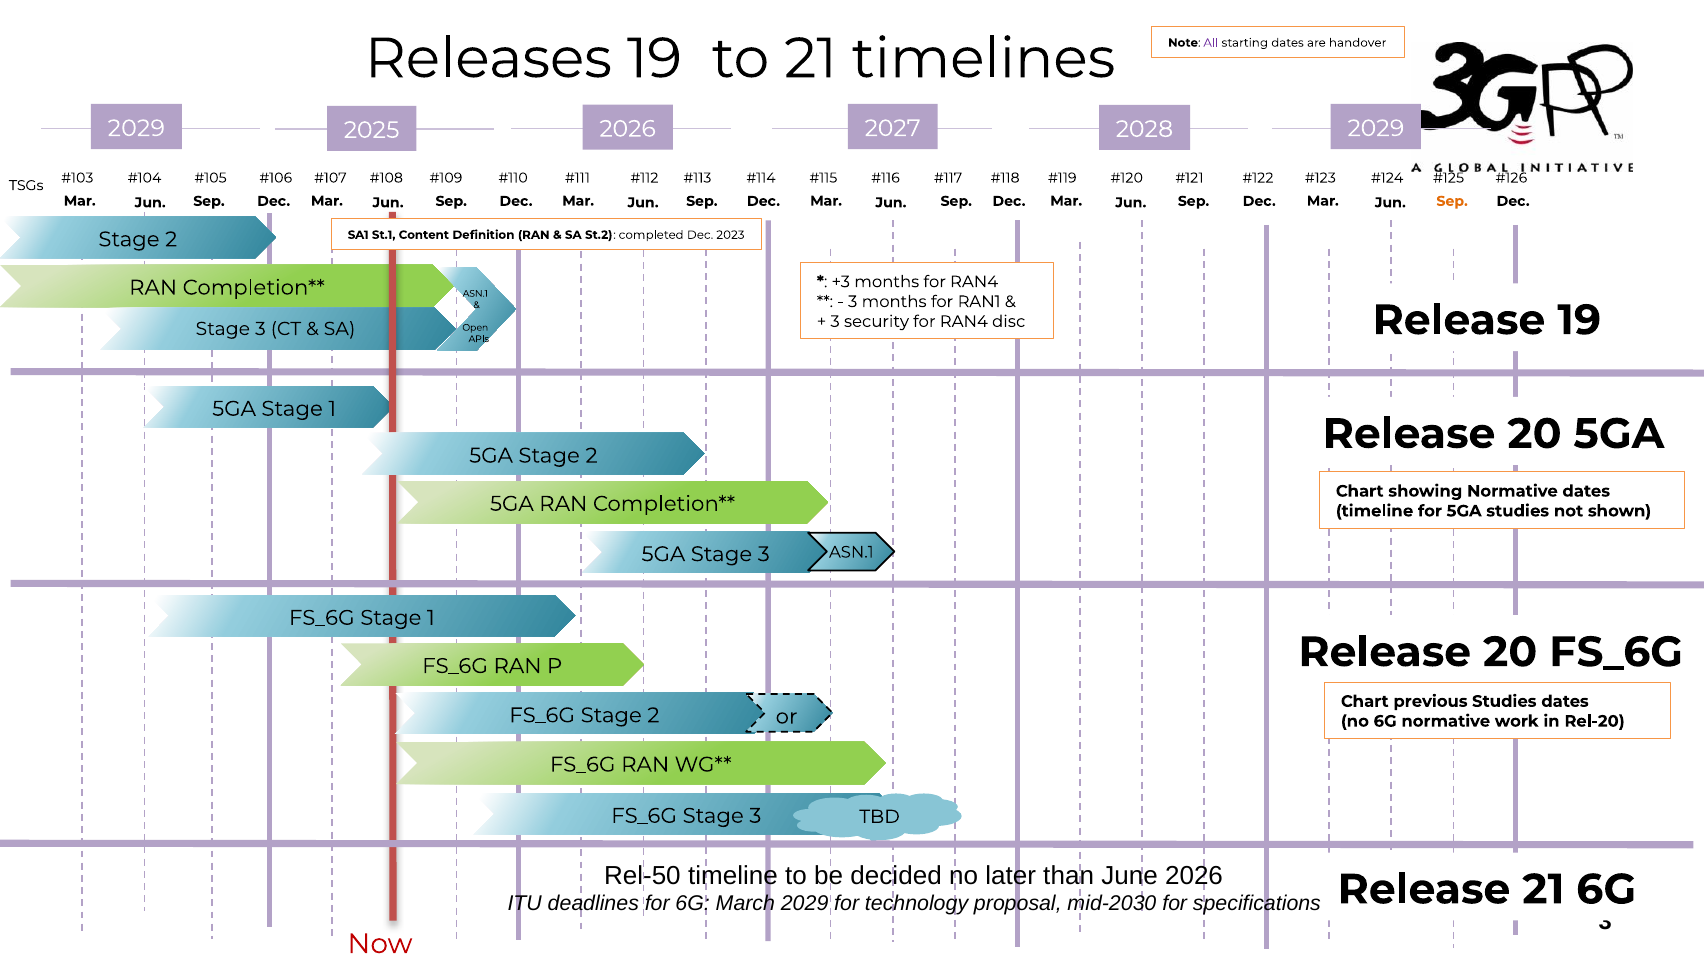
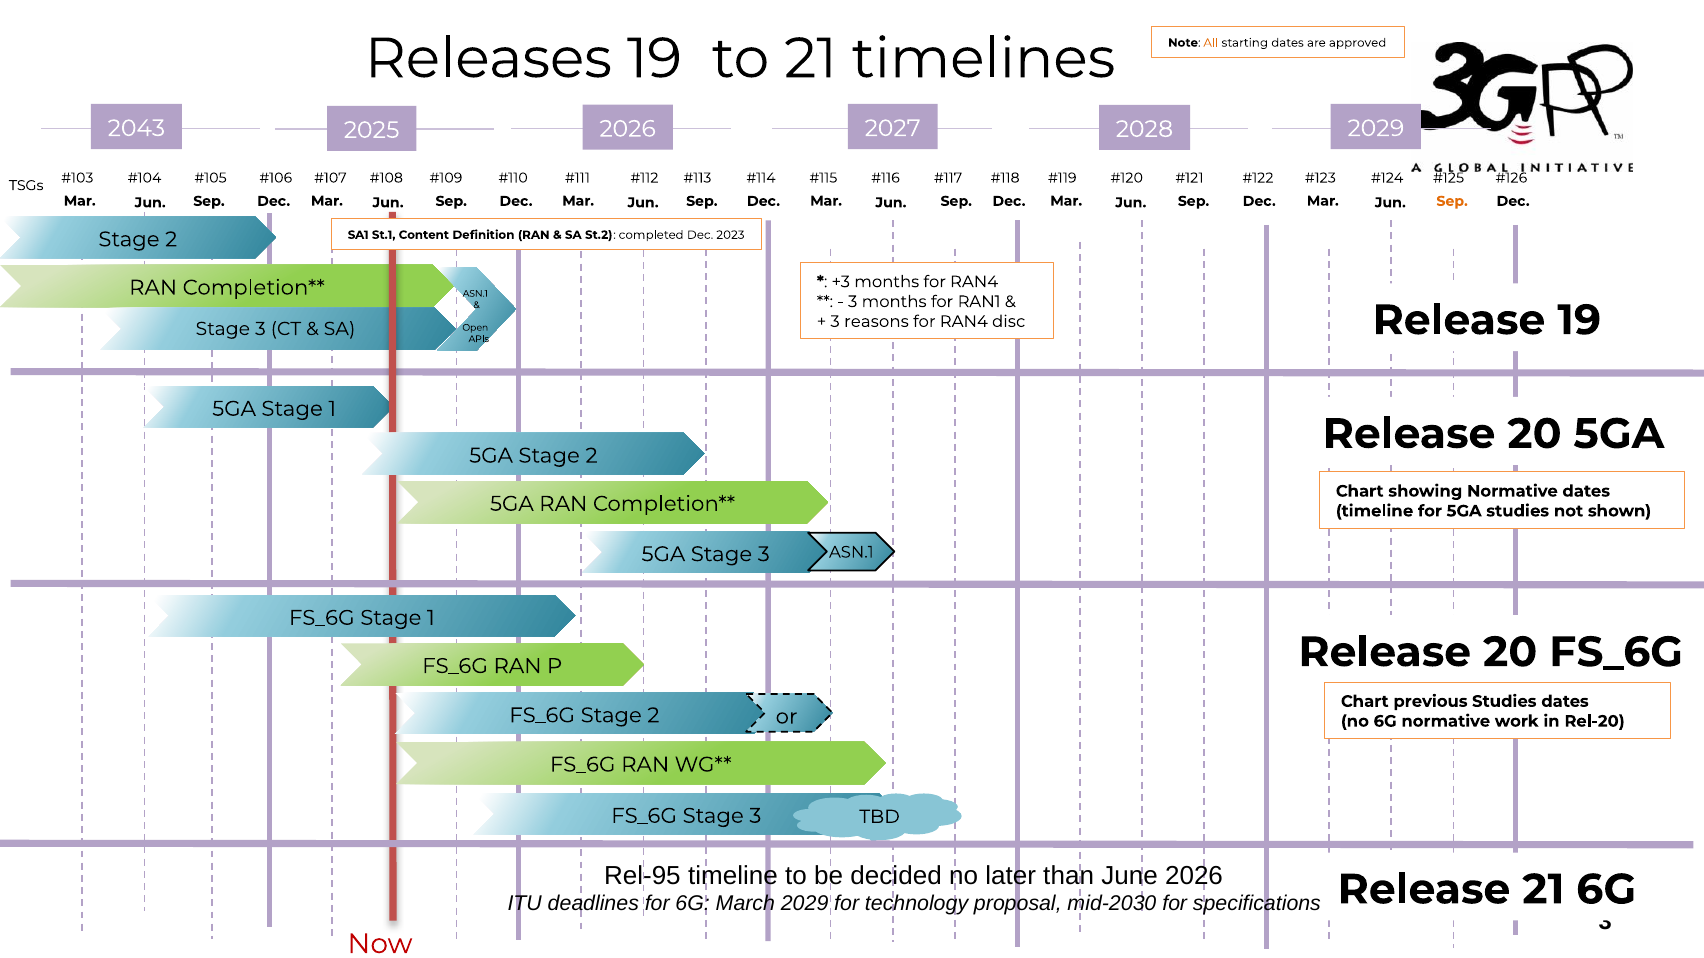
All colour: purple -> orange (1211, 43)
handover: handover -> approved (1358, 43)
2029: 2029 -> 2043 (136, 128)
security: security -> reasons (876, 322)
Rel-50: Rel-50 -> Rel-95 (642, 876)
